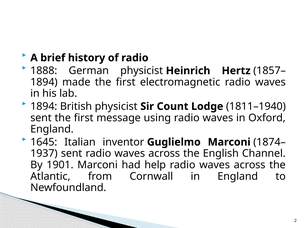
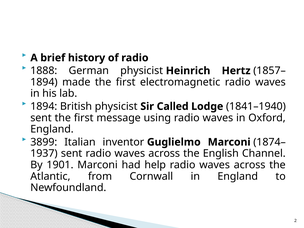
Count: Count -> Called (173, 106)
1811–1940: 1811–1940 -> 1841–1940 (256, 106)
1645: 1645 -> 3899 (44, 142)
